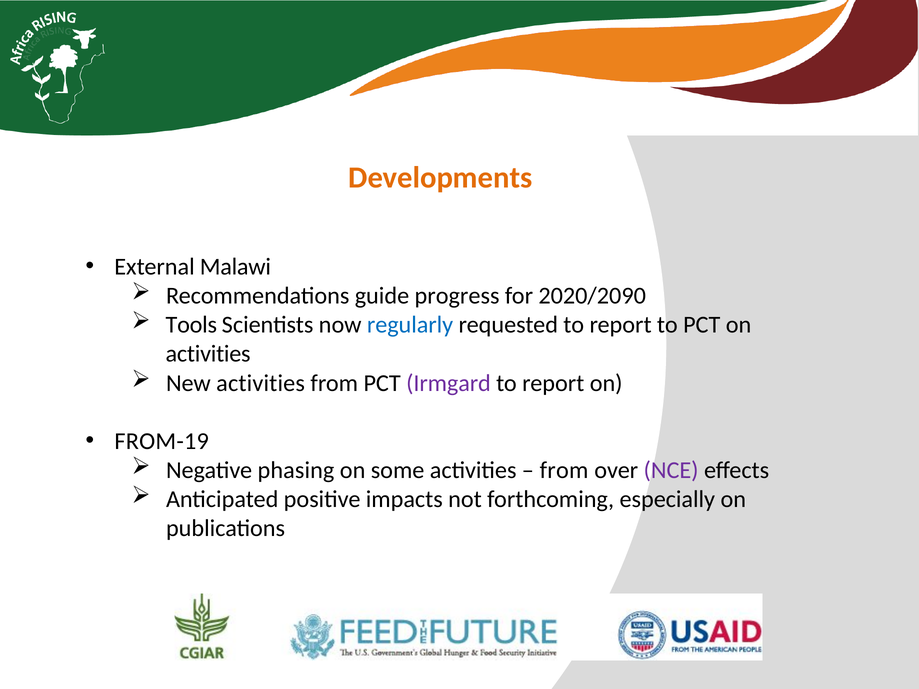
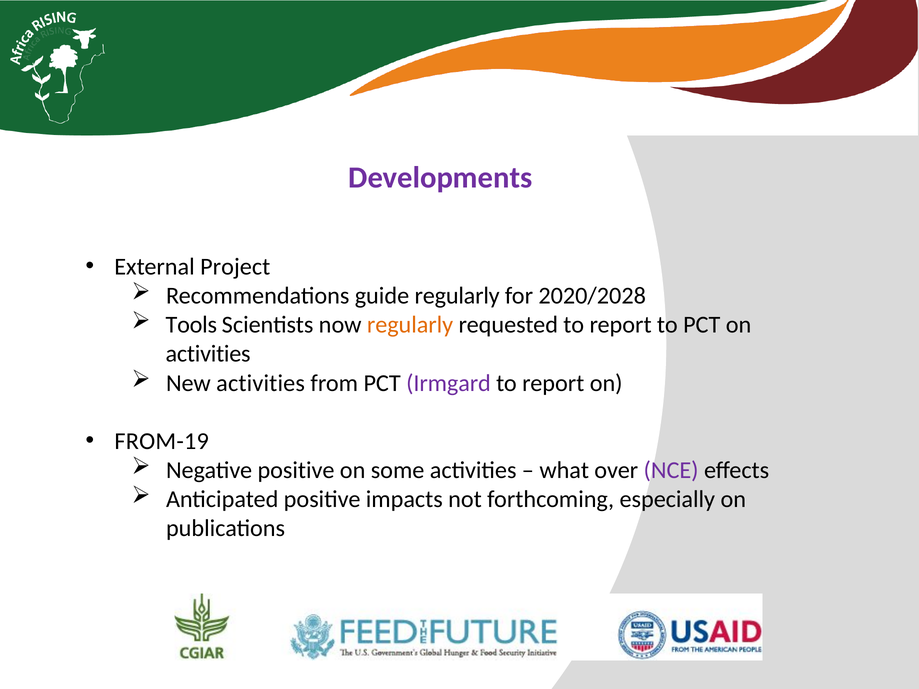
Developments colour: orange -> purple (440, 178)
Malawi: Malawi -> Project (235, 267)
guide progress: progress -> regularly (457, 296)
2020/2090: 2020/2090 -> 2020/2028 (592, 296)
regularly colour: blue -> orange (410, 325)
Negative phasing: phasing -> positive (296, 470)
from: from -> what (564, 470)
